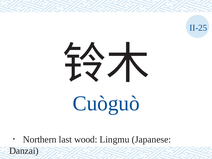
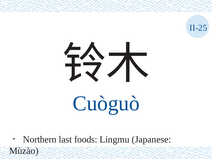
wood: wood -> foods (86, 139)
Danzai: Danzai -> Mùzào (24, 151)
